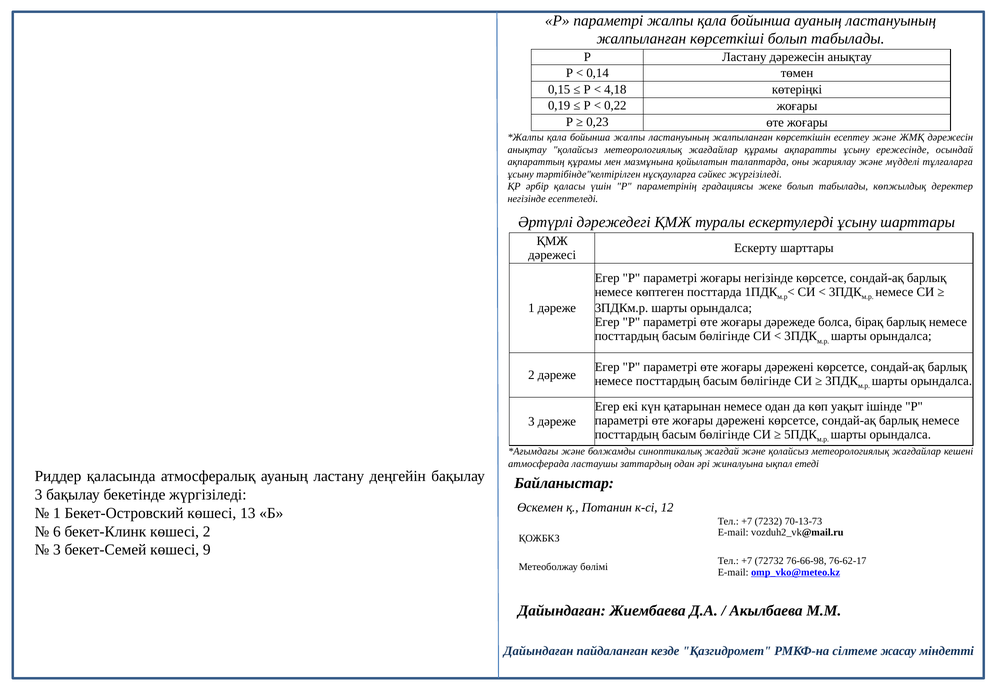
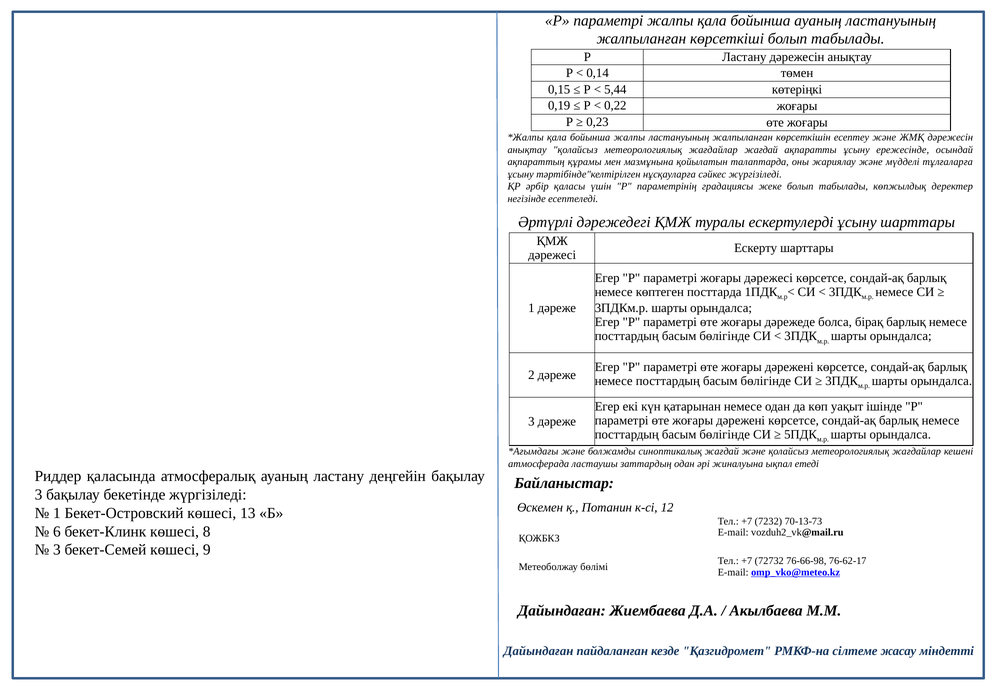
4,18: 4,18 -> 5,44 (615, 89)
жағдайлар құрамы: құрамы -> жағдай (761, 150)
жоғары негізінде: негізінде -> дәрежесі (768, 278)
көшесі 2: 2 -> 8 (207, 532)
